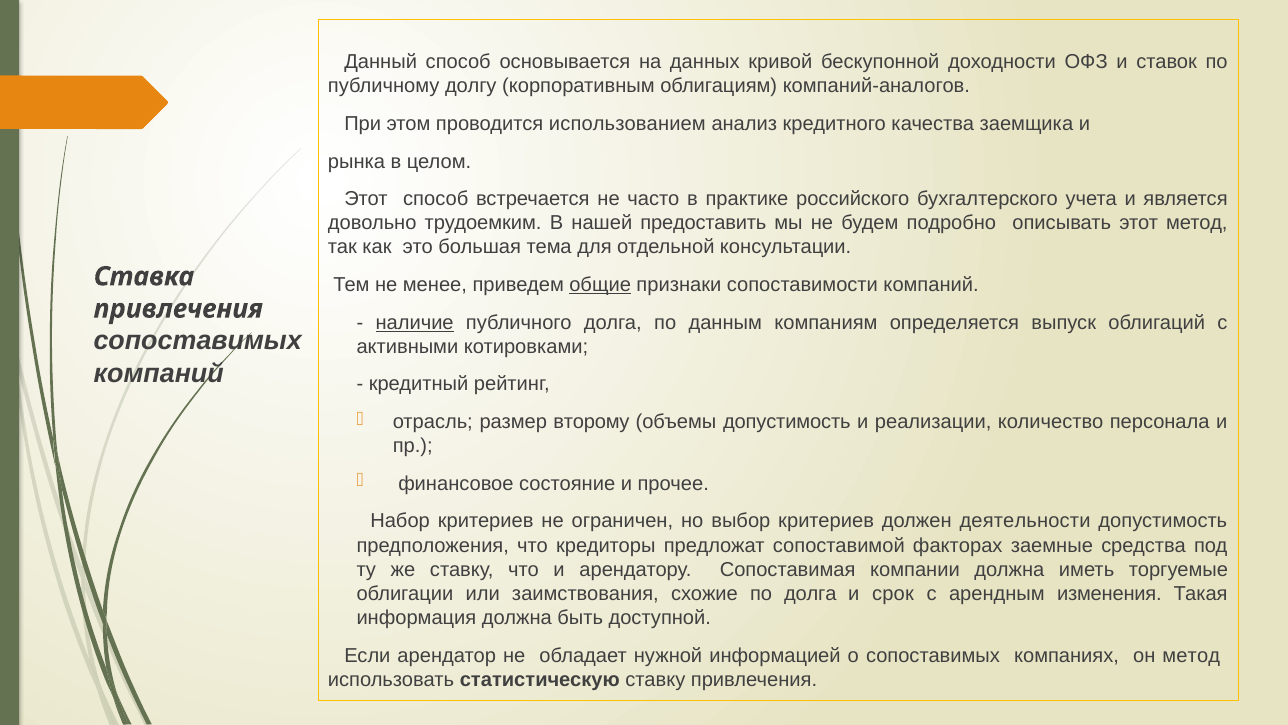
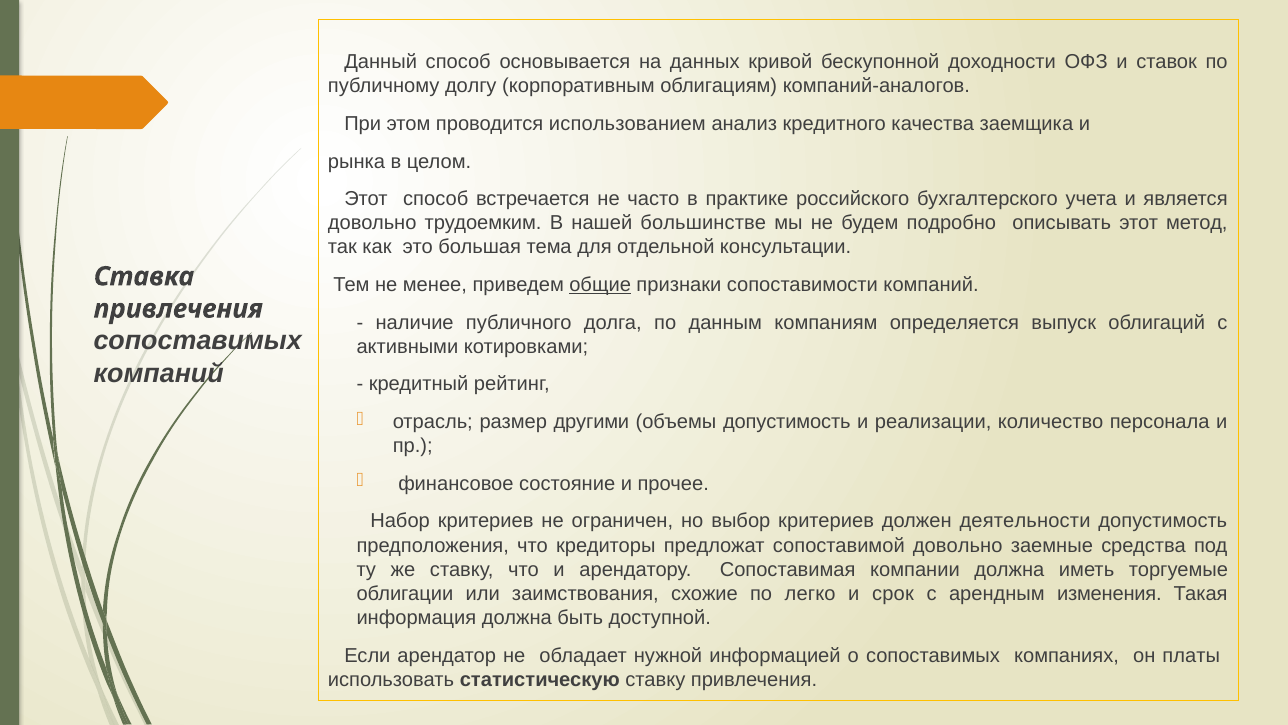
предоставить: предоставить -> большинстве (703, 223)
наличие underline: present -> none (415, 322)
второму: второму -> другими (591, 422)
сопоставимой факторах: факторах -> довольно (958, 545)
по долга: долга -> легко (810, 593)
он метод: метод -> платы (1191, 655)
